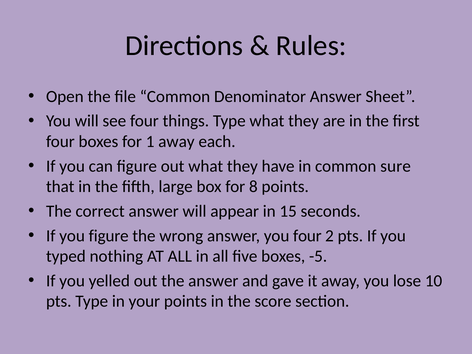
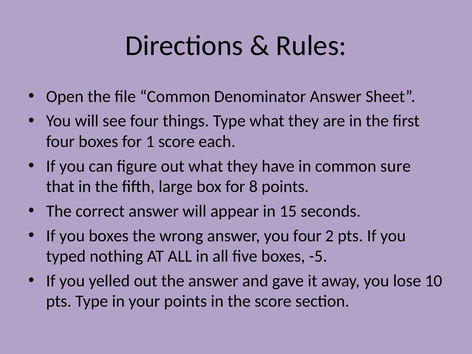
1 away: away -> score (177, 141)
you figure: figure -> boxes (109, 236)
